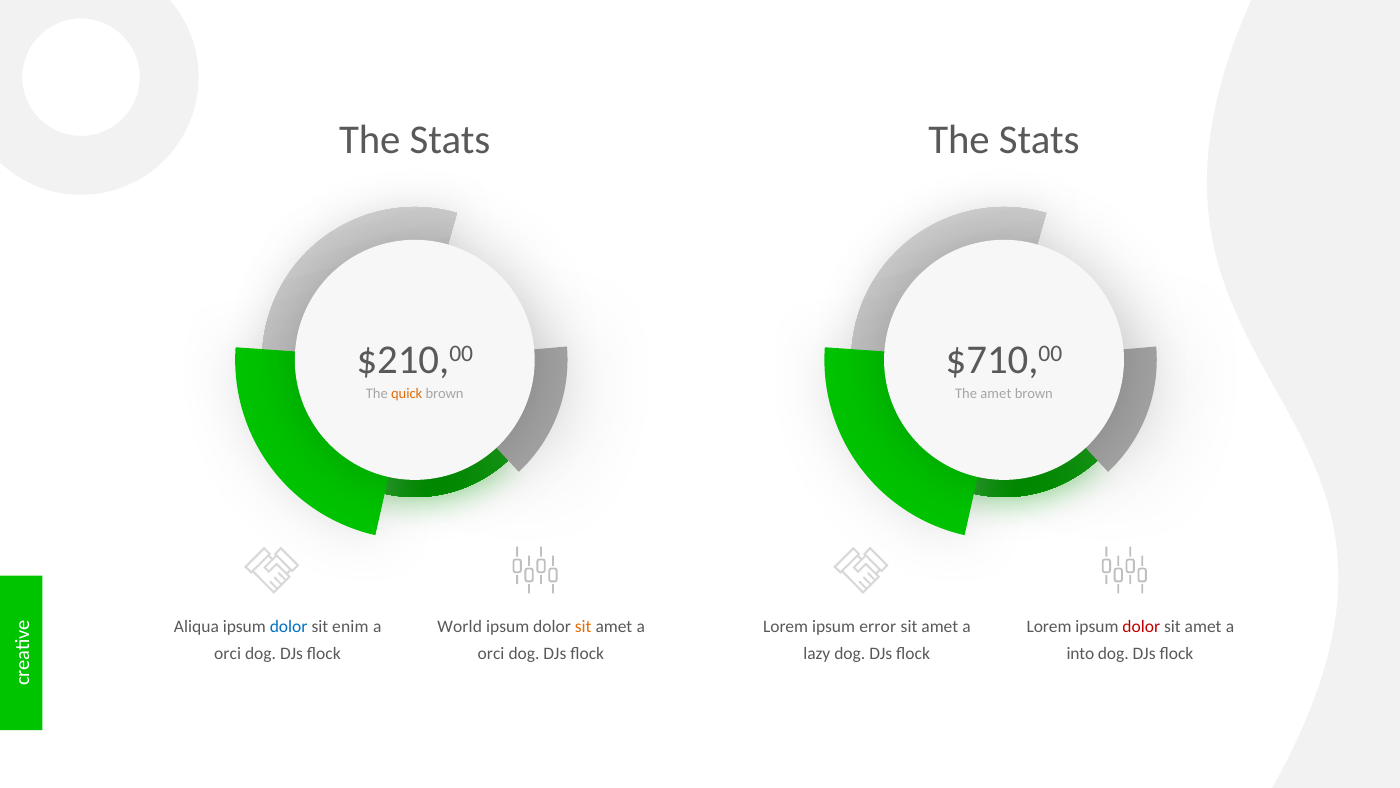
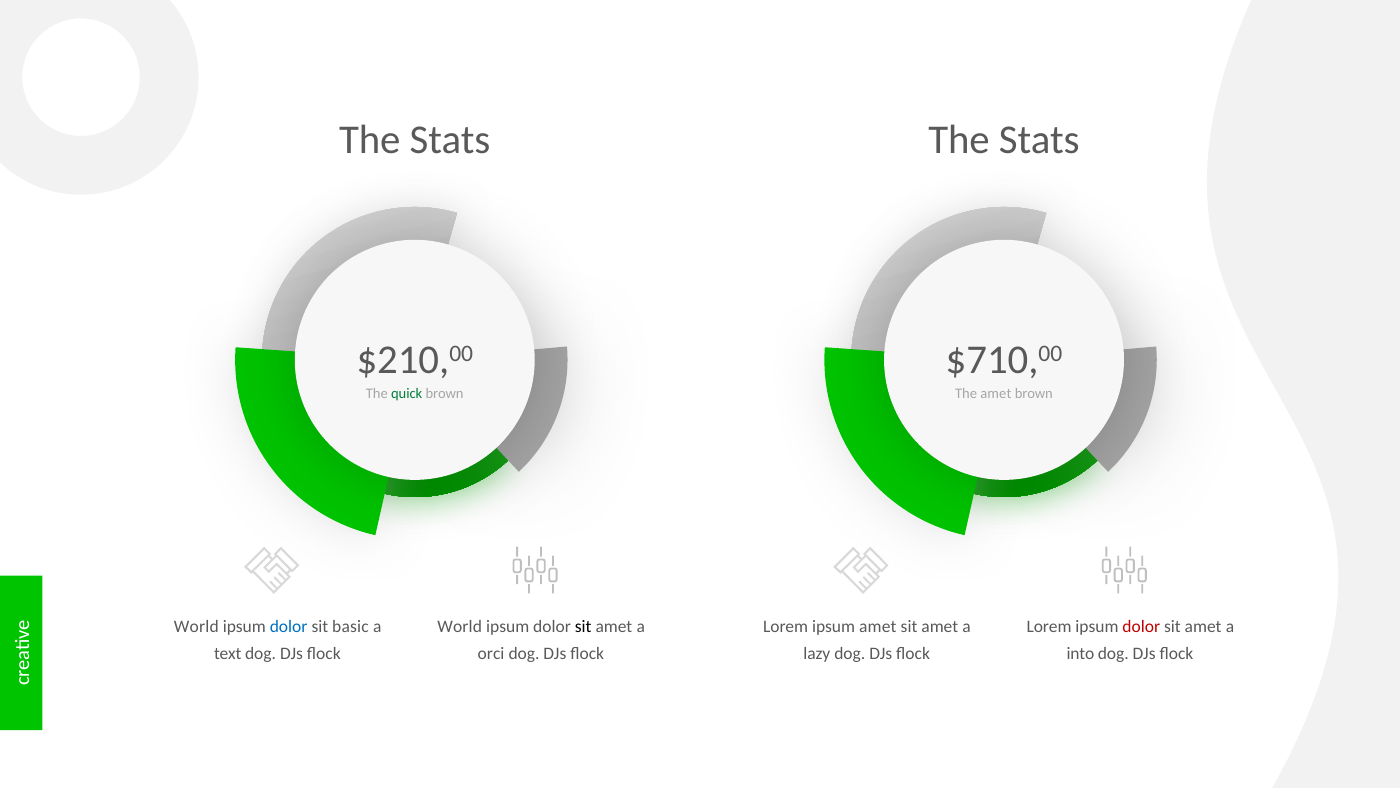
quick colour: orange -> green (407, 393)
Aliqua: Aliqua -> World (196, 626)
enim: enim -> basic (350, 626)
sit colour: orange -> black (583, 626)
ipsum error: error -> amet (878, 626)
orci: orci -> text (228, 653)
